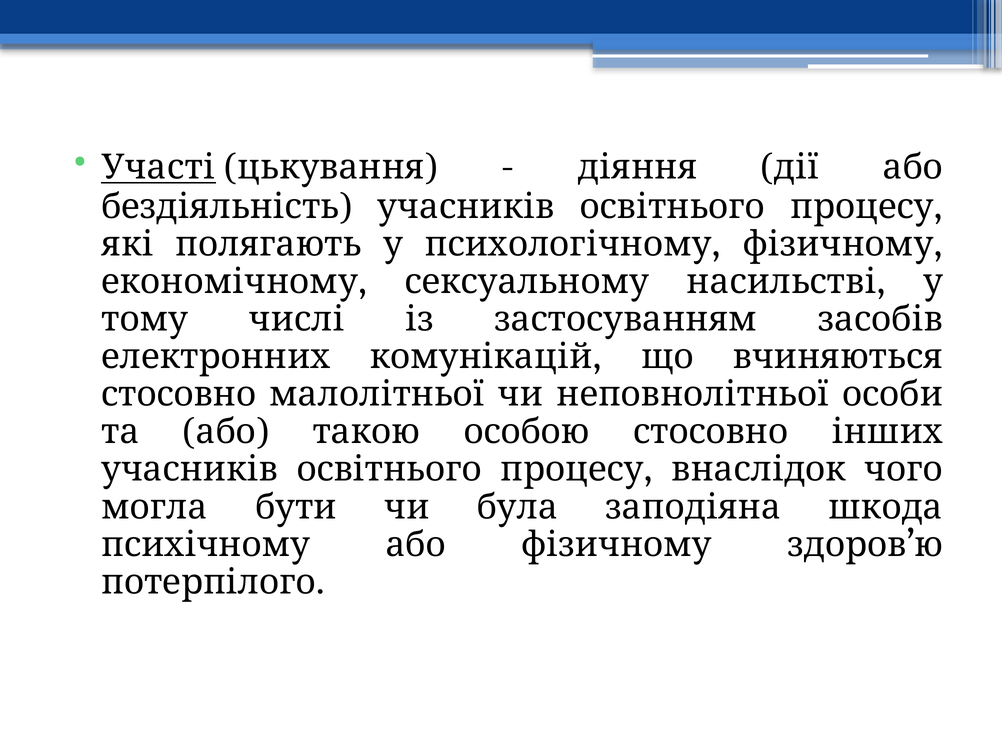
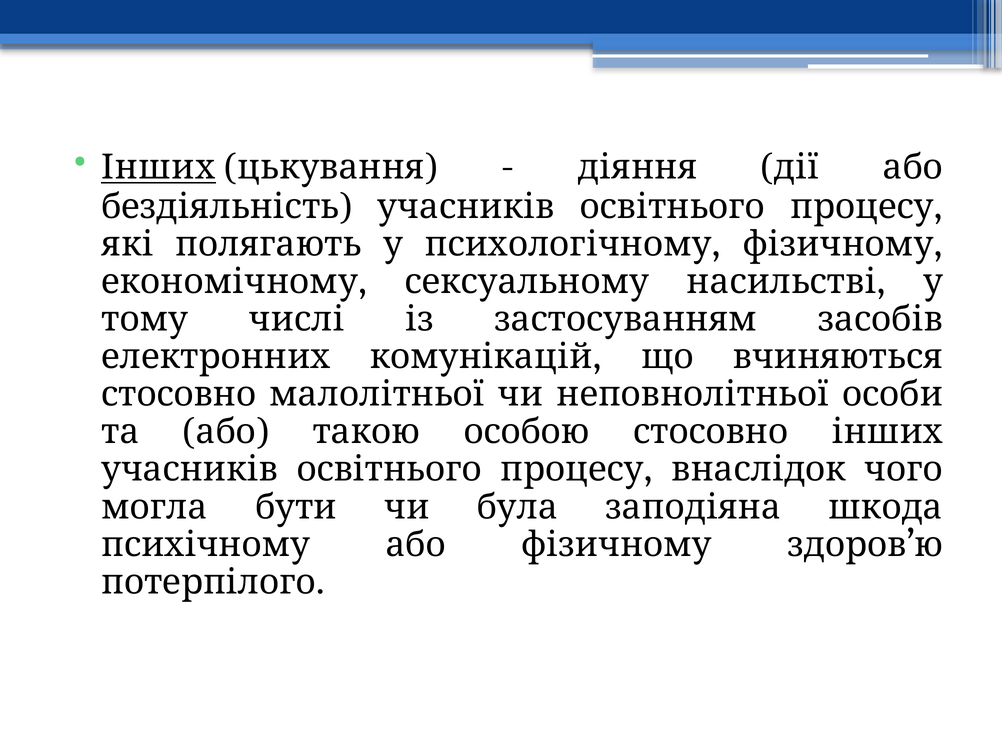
Участі: Участі -> Інших (158, 167)
